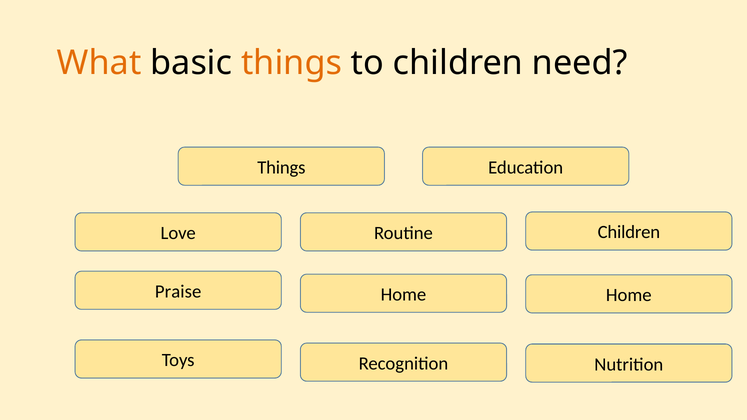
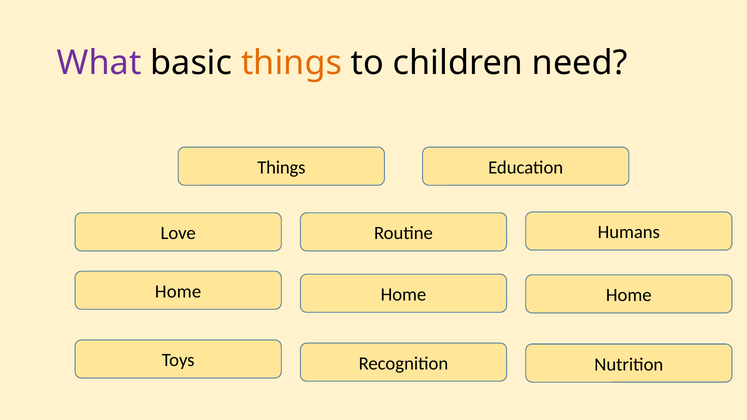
What colour: orange -> purple (99, 63)
Love Children: Children -> Humans (629, 232)
Praise: Praise -> Home (178, 292)
